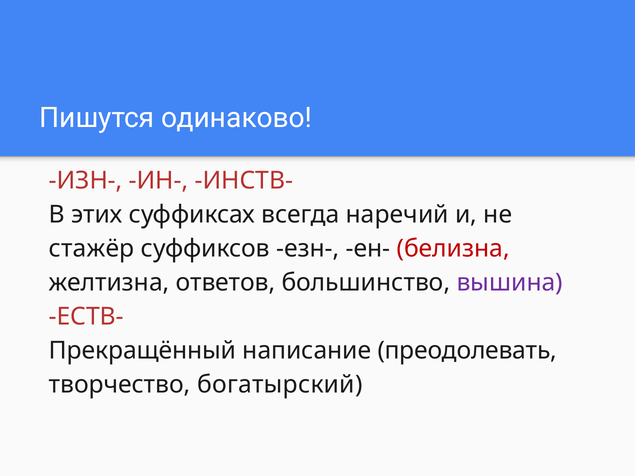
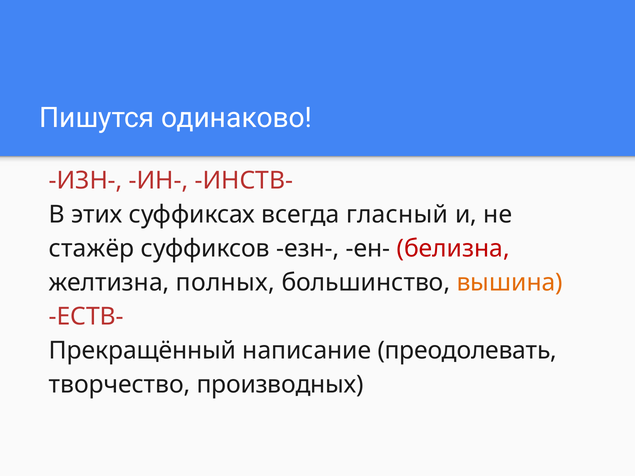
наречий: наречий -> гласный (397, 215)
ответов: ответов -> полных (225, 283)
вышина colour: purple -> orange (510, 283)
богатырский: богатырский -> производных (280, 385)
